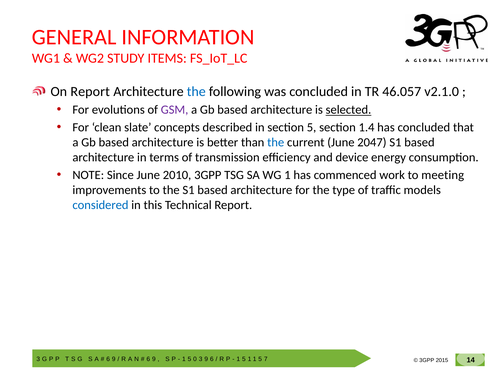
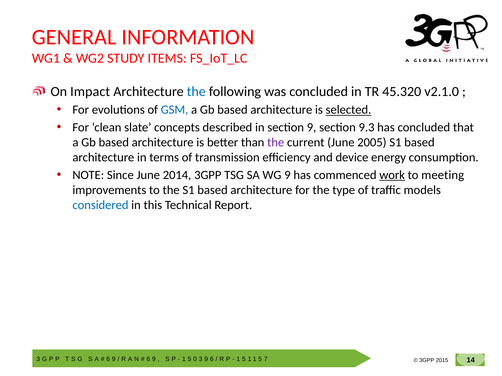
On Report: Report -> Impact (90, 92)
46.057: 46.057 -> 45.320 (402, 92)
GSM colour: purple -> blue (175, 110)
section 5: 5 -> 9 (312, 128)
1.4: 1.4 -> 9.3 (367, 128)
the colour: blue -> purple (276, 143)
2047: 2047 -> 2005 (372, 143)
2010: 2010 -> 2014 (177, 175)
WG 1: 1 -> 9 (287, 175)
work underline: none -> present (392, 175)
